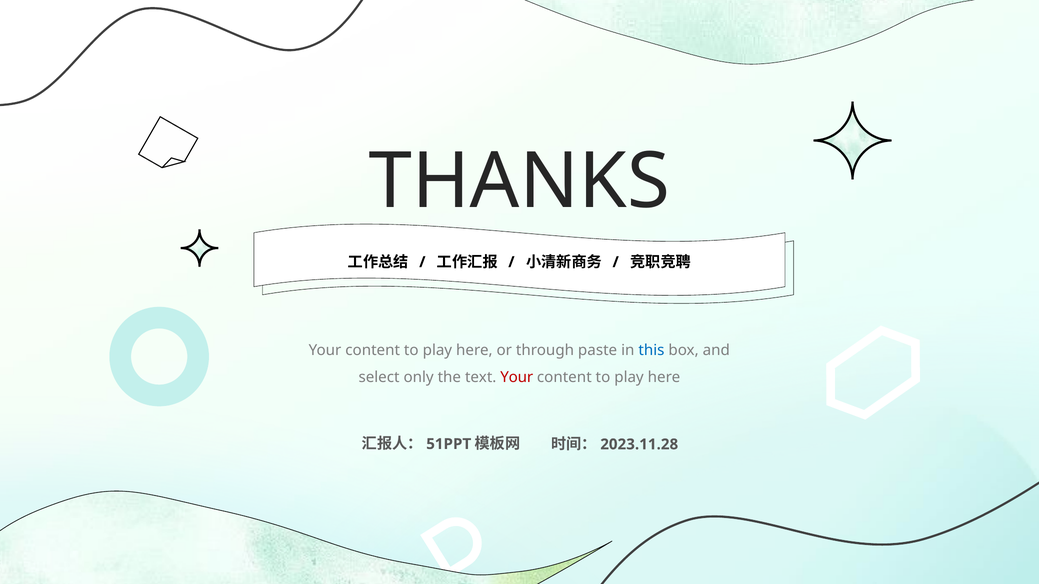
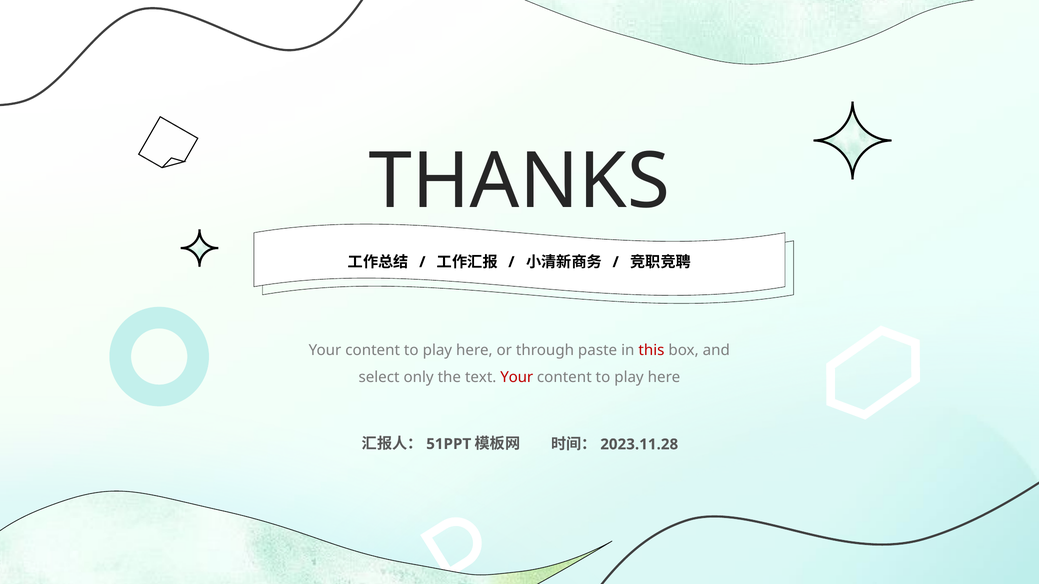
this colour: blue -> red (651, 350)
